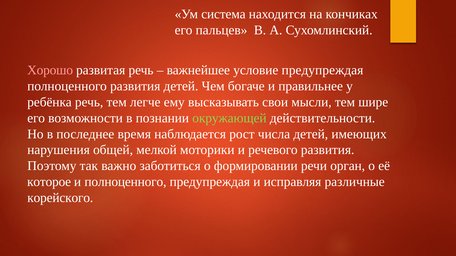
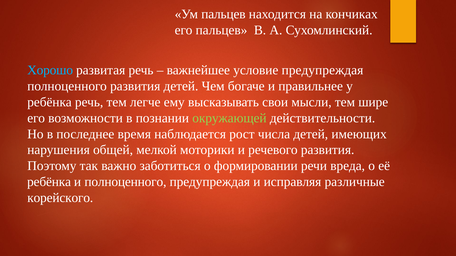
Ум система: система -> пальцев (223, 14)
Хорошо colour: pink -> light blue (50, 70)
орган: орган -> вреда (348, 166)
которое: которое -> ребёнка (49, 182)
